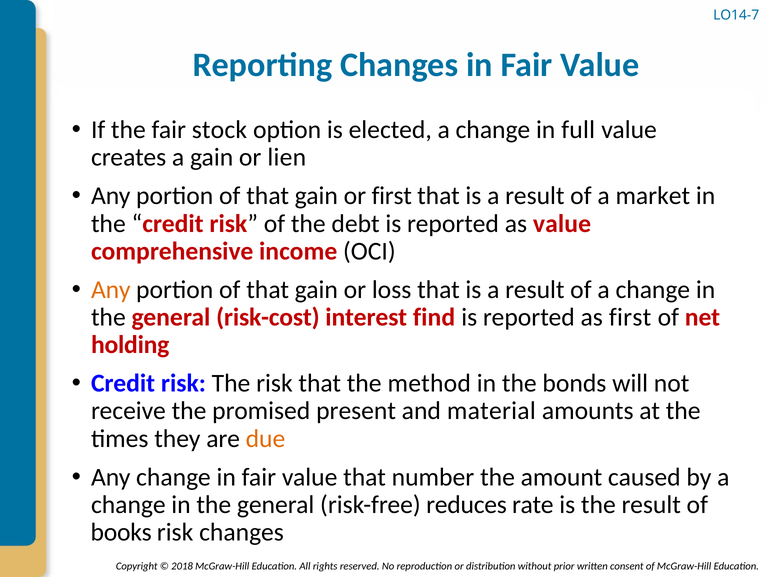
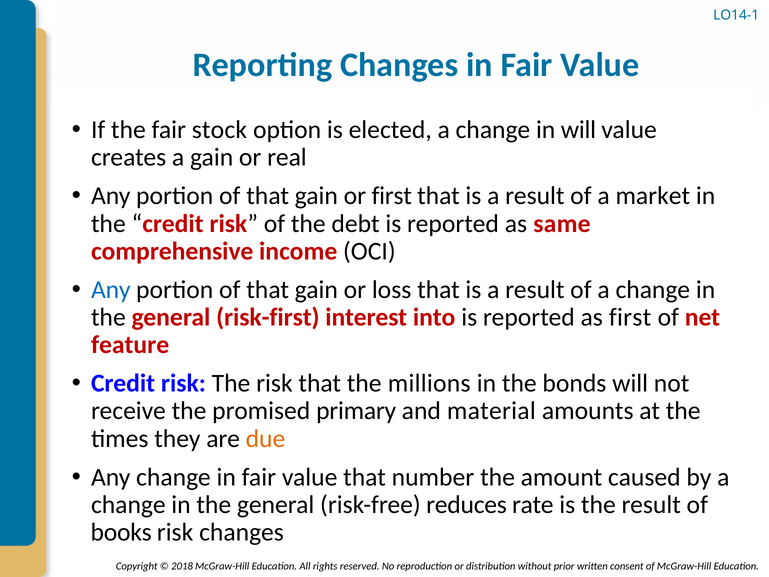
LO14-7: LO14-7 -> LO14-1 (736, 15)
in full: full -> will (578, 130)
lien: lien -> real (287, 157)
as value: value -> same (562, 223)
Any colour: orange -> blue (111, 289)
risk-cost: risk-cost -> risk-first (268, 317)
find: find -> into (434, 317)
holding: holding -> feature (130, 345)
method: method -> millions (429, 383)
present: present -> primary (356, 411)
